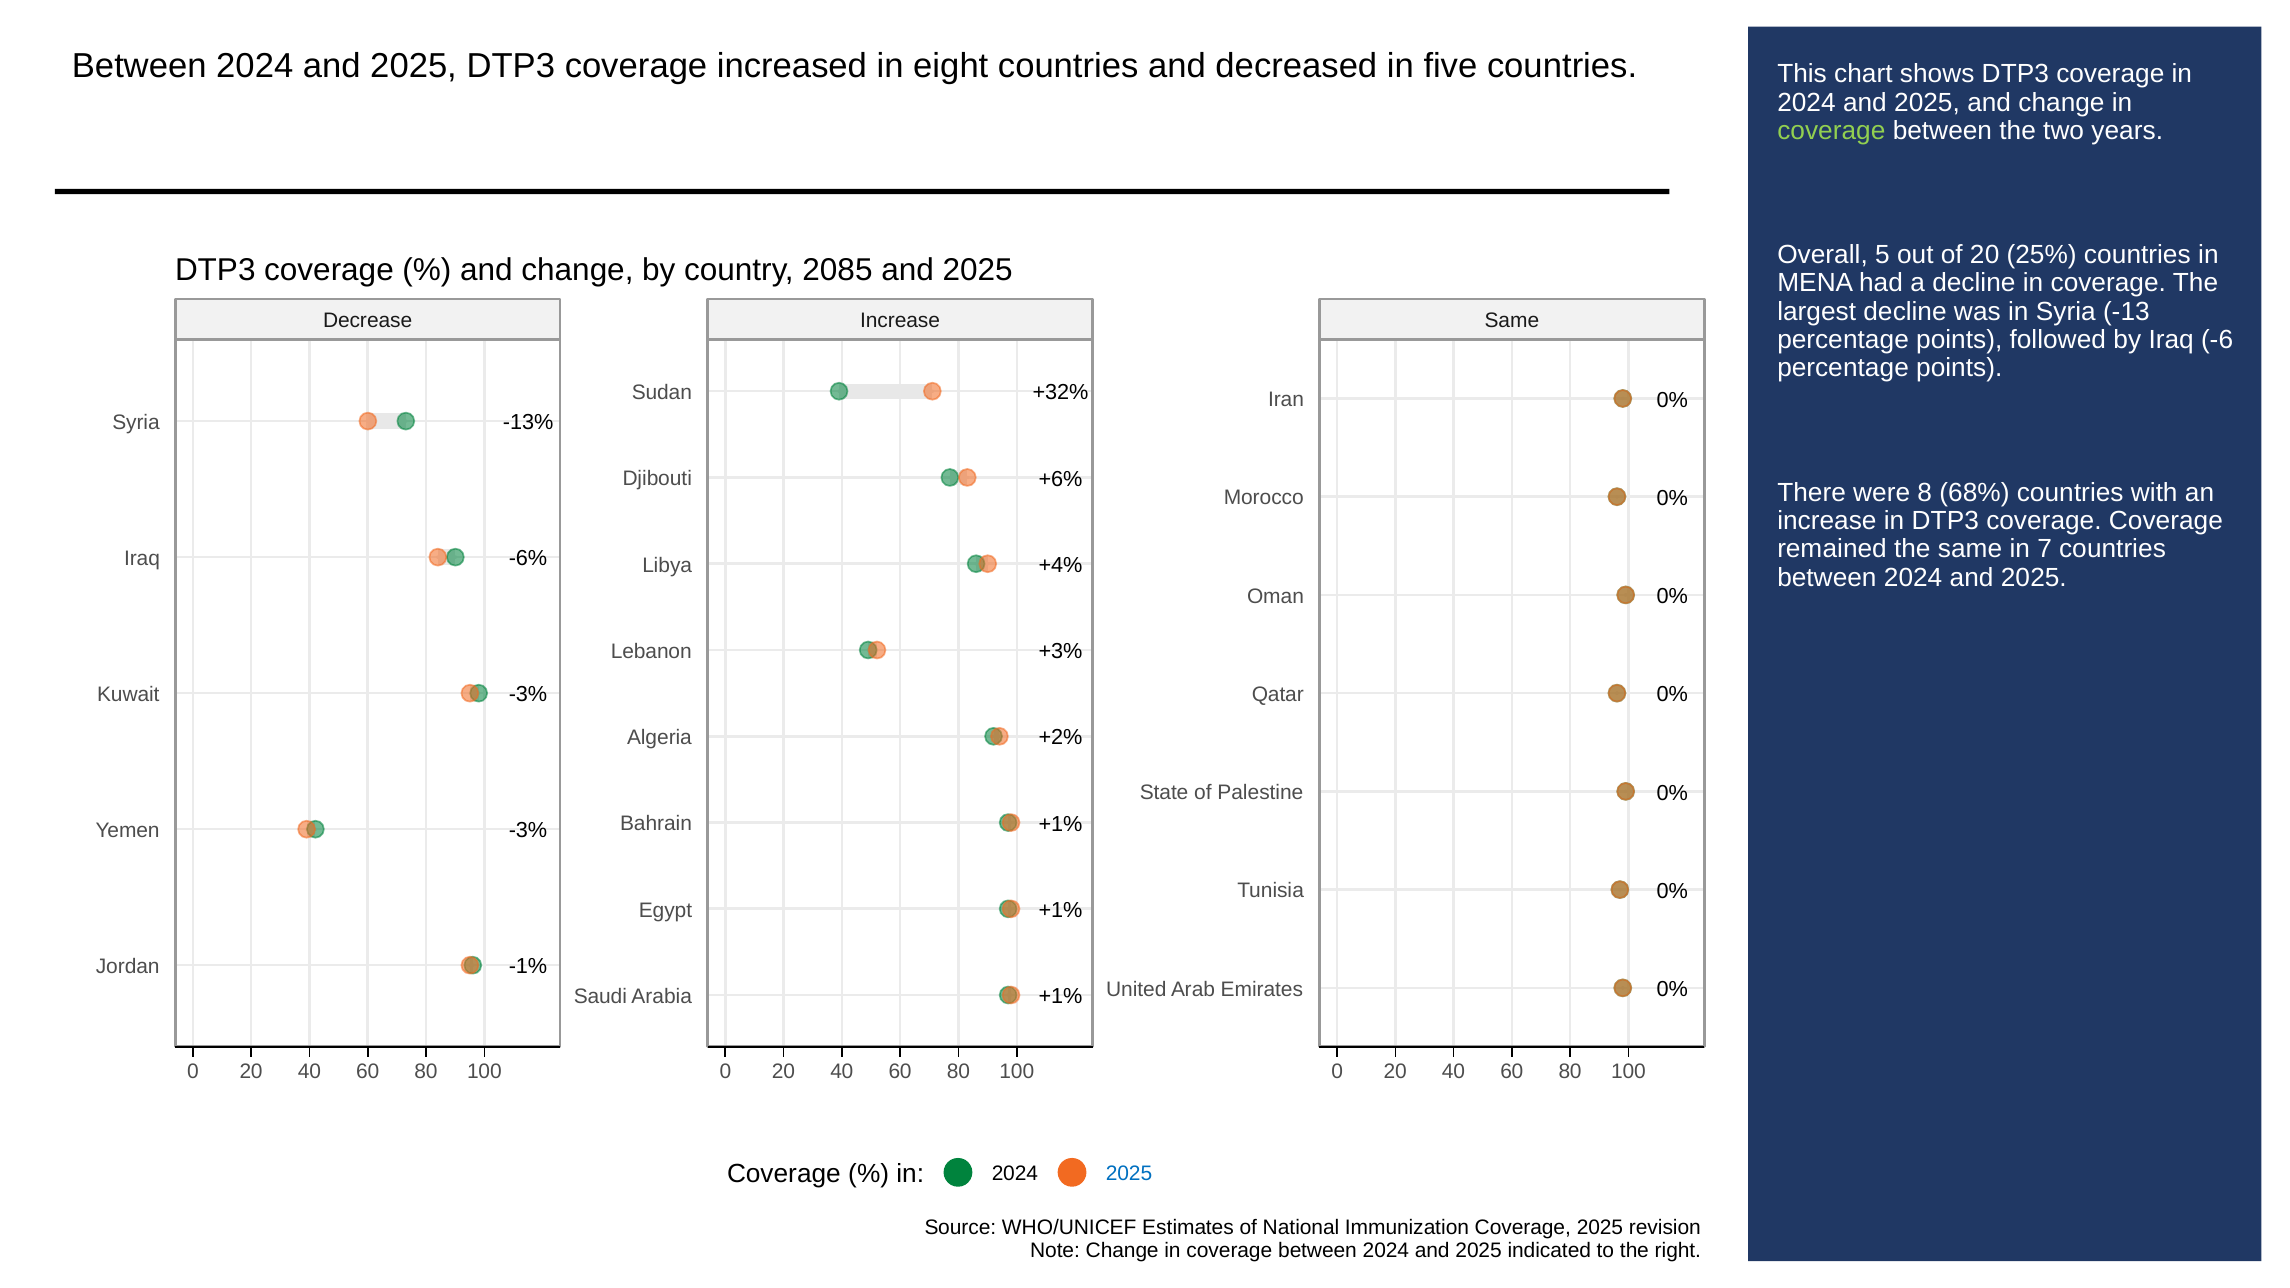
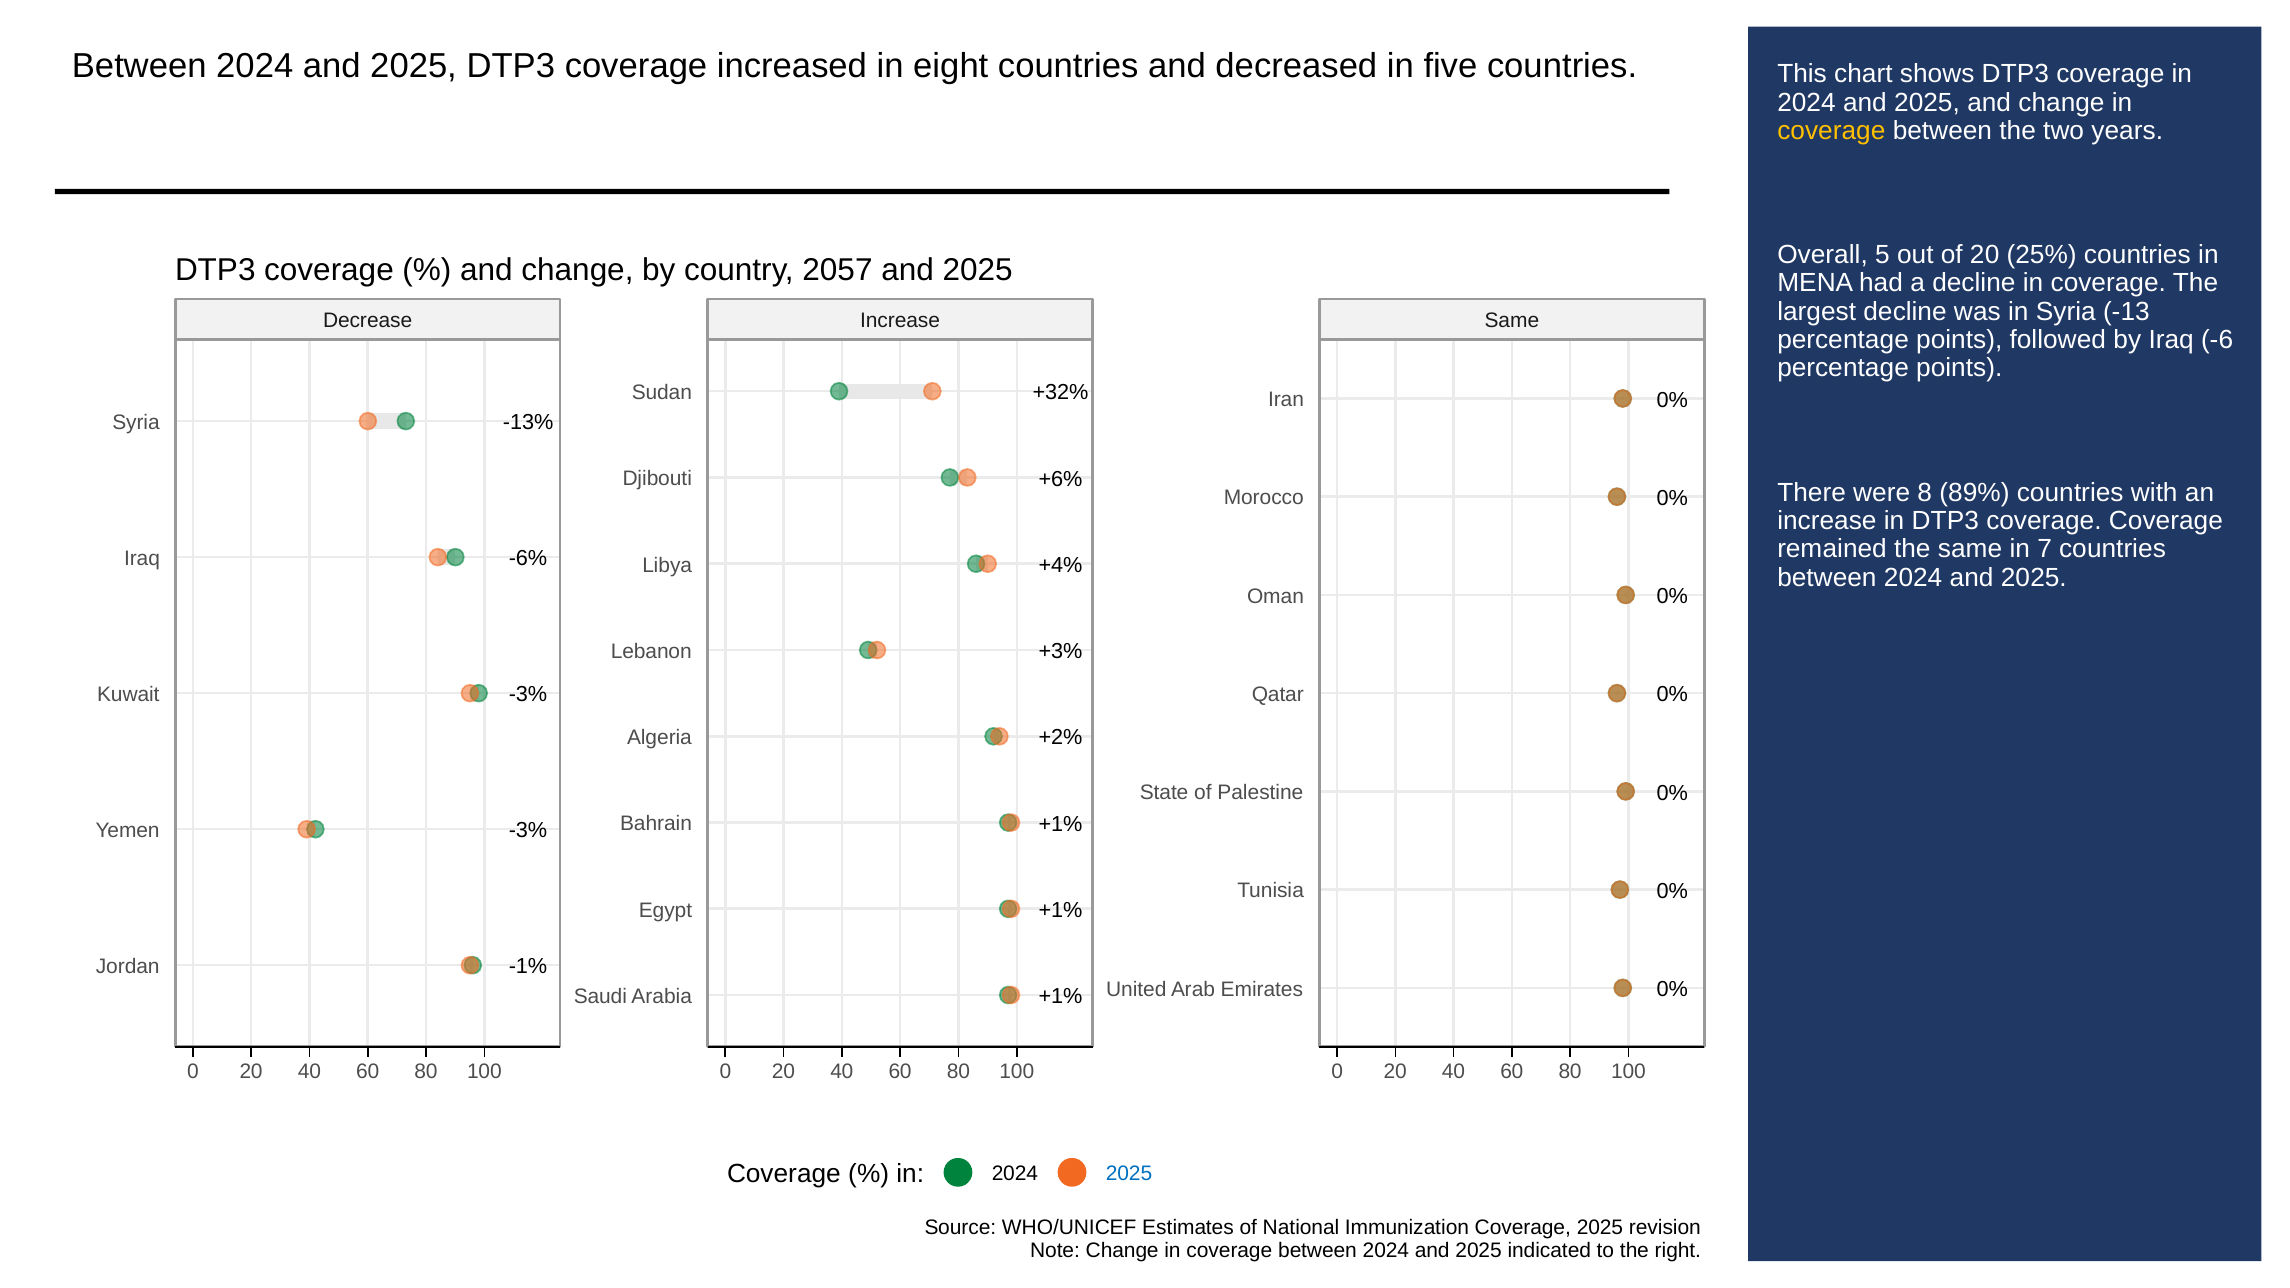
coverage colour: light green -> yellow (1831, 131)
2085: 2085 -> 2057 (837, 270)
68%: 68% -> 89% (1974, 493)
